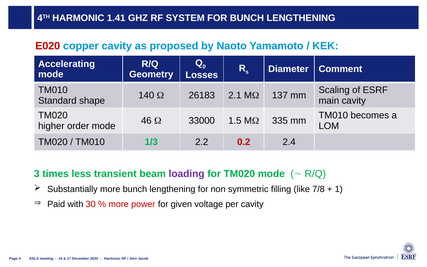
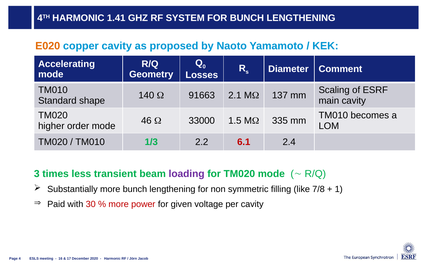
E020 colour: red -> orange (48, 46)
26183: 26183 -> 91663 (202, 95)
0.2: 0.2 -> 6.1 (244, 142)
